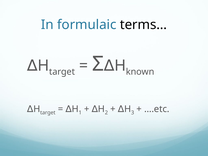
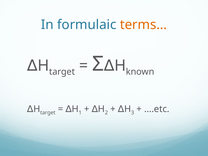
terms… colour: black -> orange (143, 25)
